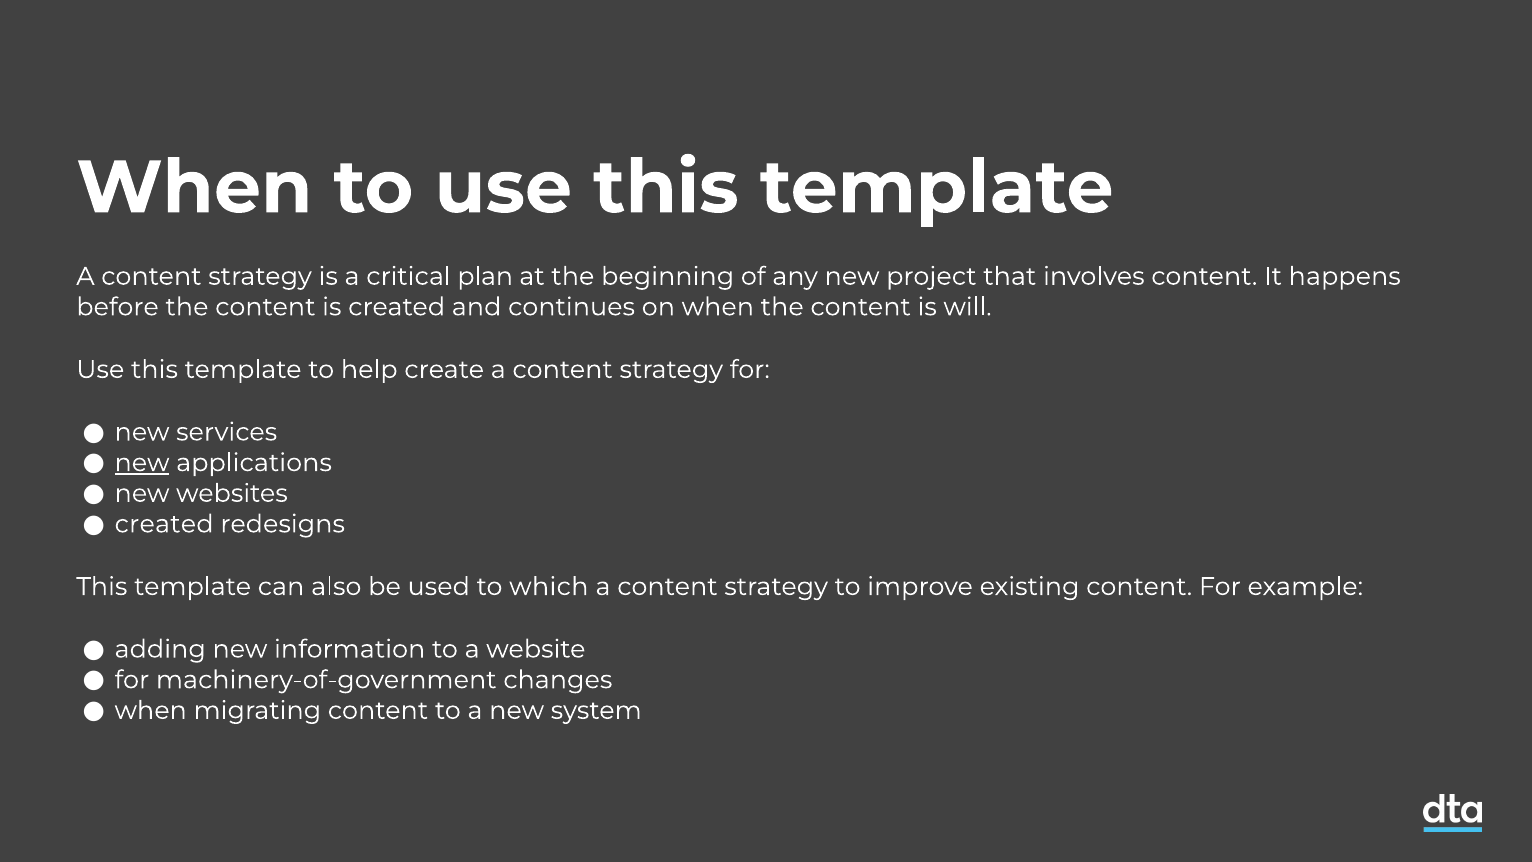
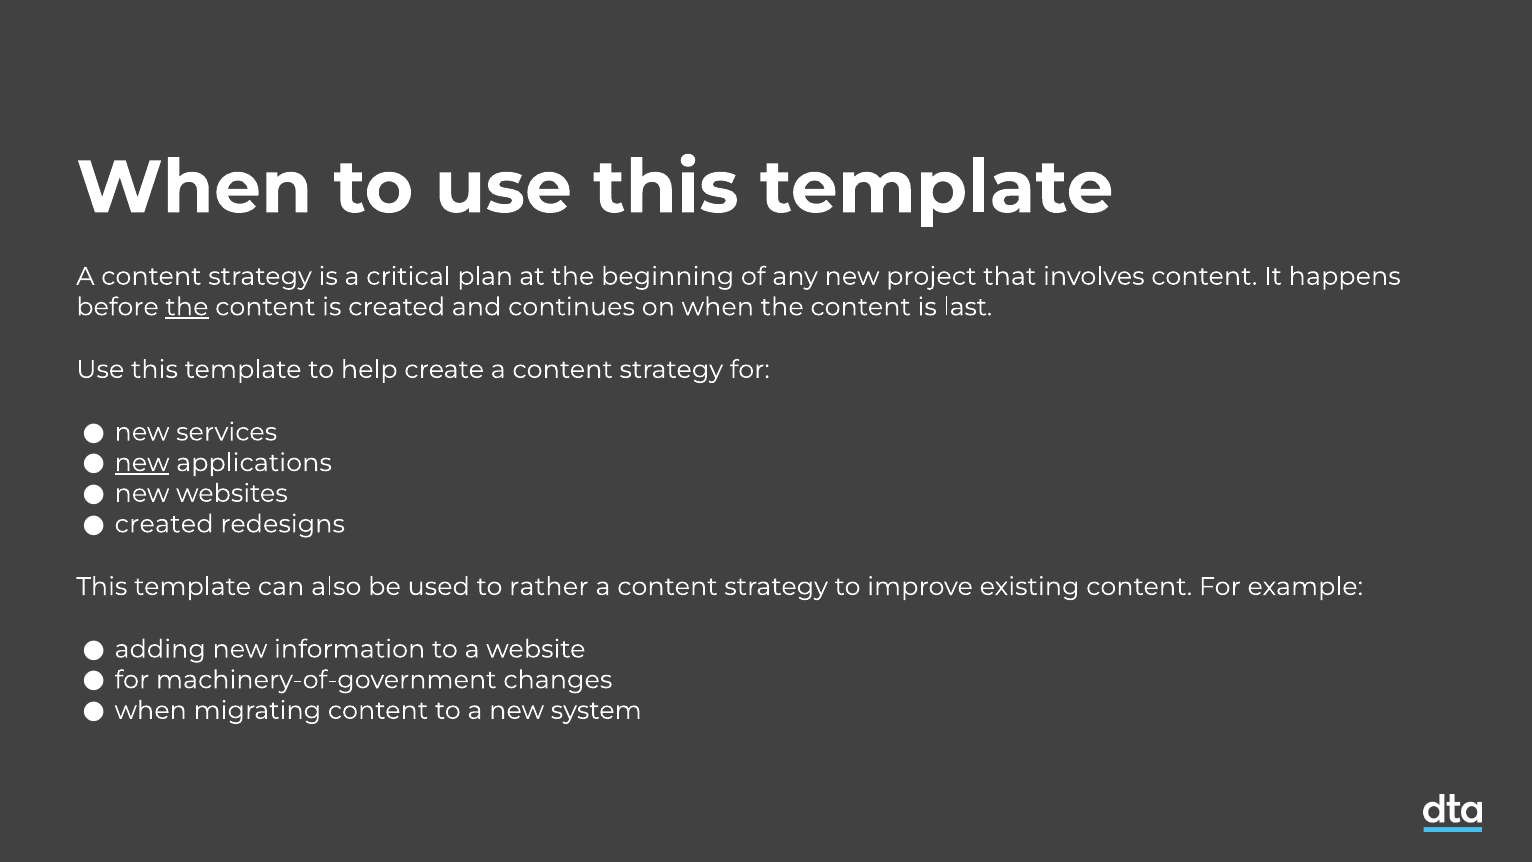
the underline: none -> present (187, 307)
will: will -> last (968, 307)
which: which -> rather (549, 586)
